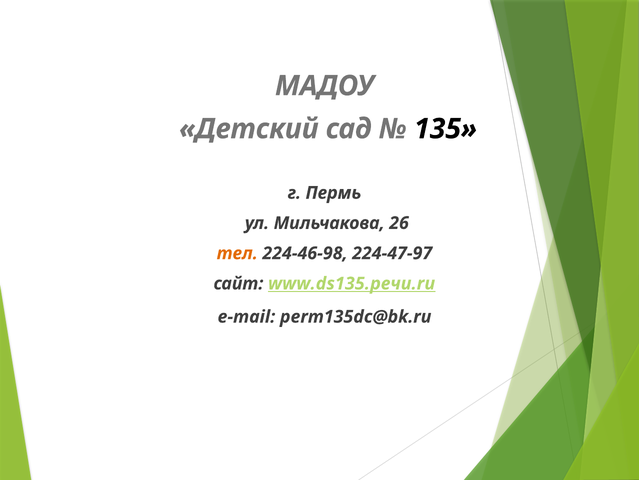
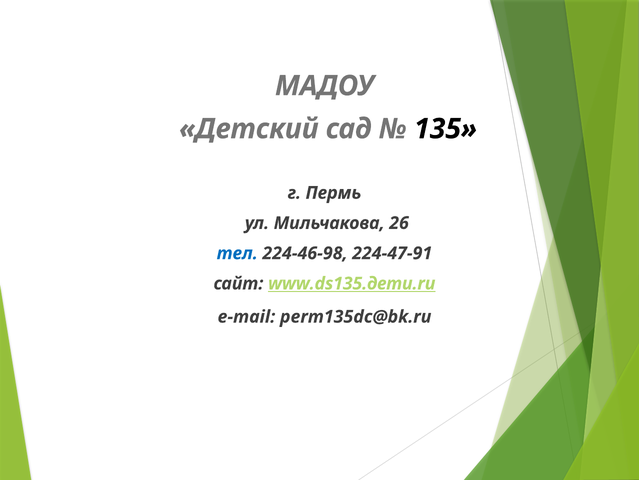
тел colour: orange -> blue (237, 253)
224-47-97: 224-47-97 -> 224-47-91 (392, 253)
www.ds135.речи.ru: www.ds135.речи.ru -> www.ds135.дети.ru (352, 283)
